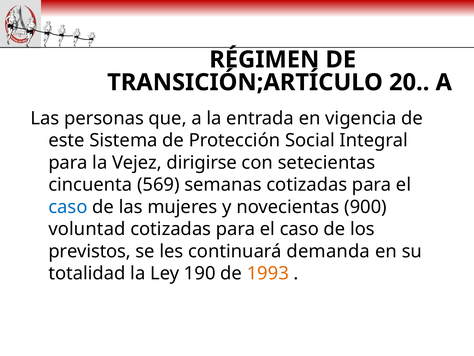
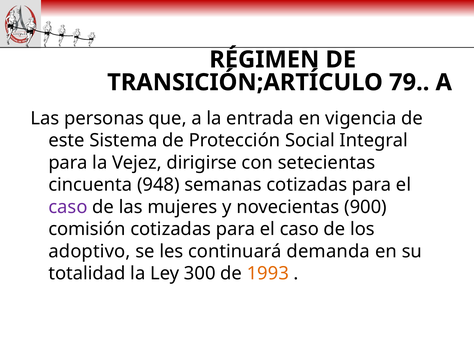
20: 20 -> 79 (409, 82)
569: 569 -> 948 (158, 185)
caso colour: blue -> purple (68, 207)
voluntad: voluntad -> comisión (87, 229)
previstos: previstos -> adoptivo (89, 251)
190: 190 -> 300 (200, 273)
